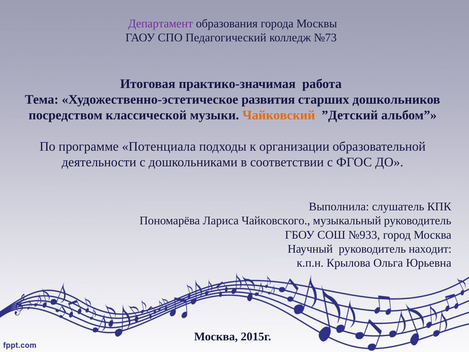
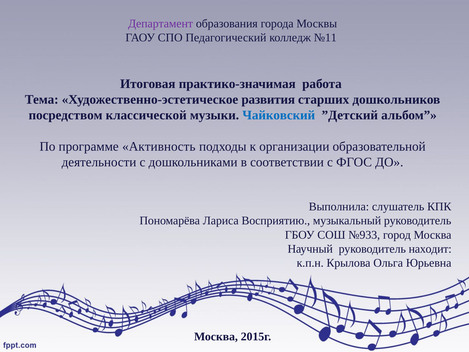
№73: №73 -> №11 (325, 38)
Чайковский colour: orange -> blue (279, 115)
Потенциала: Потенциала -> Активность (159, 146)
Чайковского: Чайковского -> Восприятию (276, 221)
